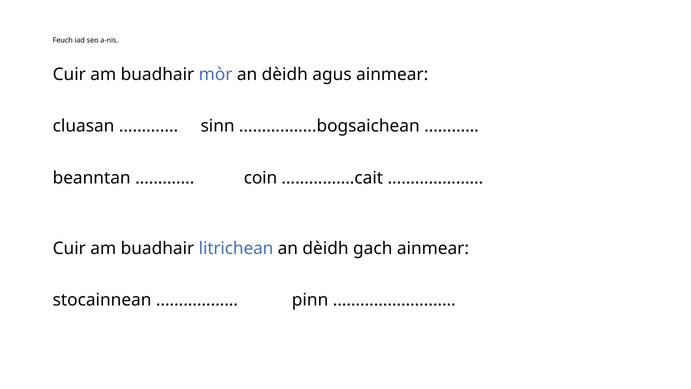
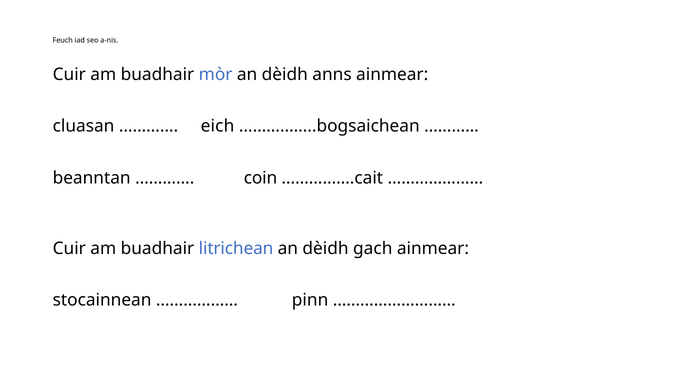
agus: agus -> anns (332, 74)
sinn: sinn -> eich (217, 126)
